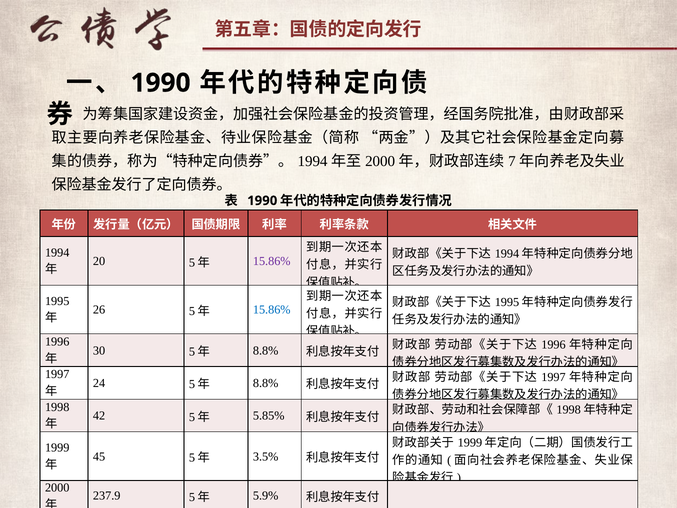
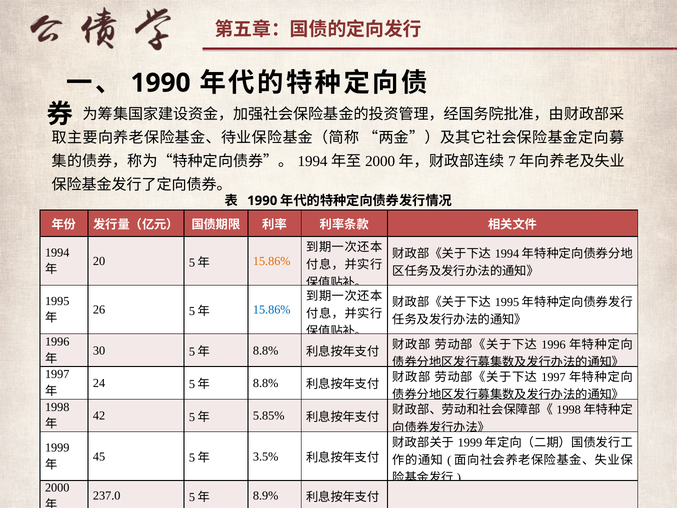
15.86% colour: purple -> orange (272, 261)
237.9: 237.9 -> 237.0 (107, 496)
5.9%: 5.9% -> 8.9% (266, 496)
